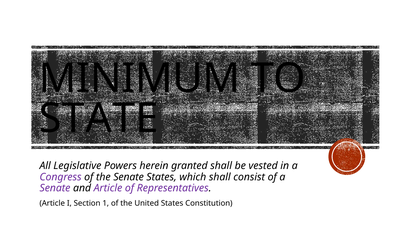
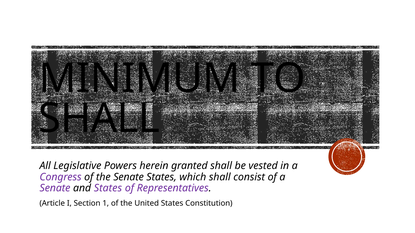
STATE: STATE -> SHALL (99, 119)
and Article: Article -> States (108, 189)
